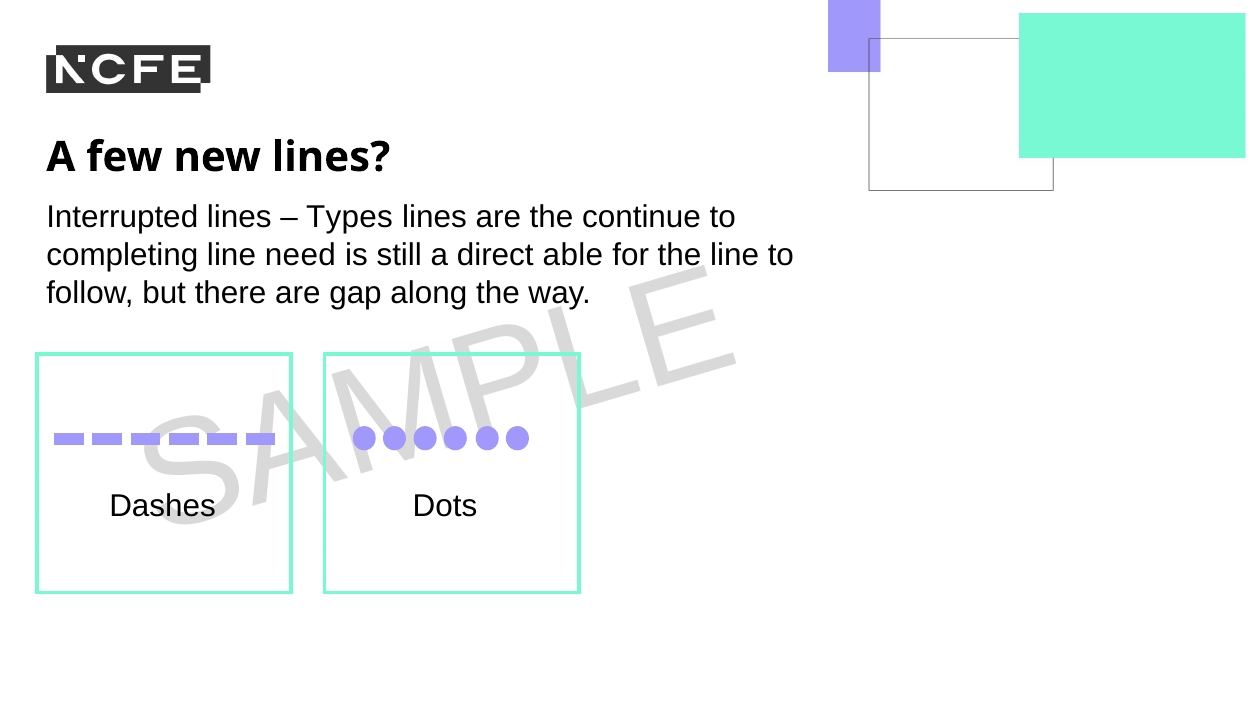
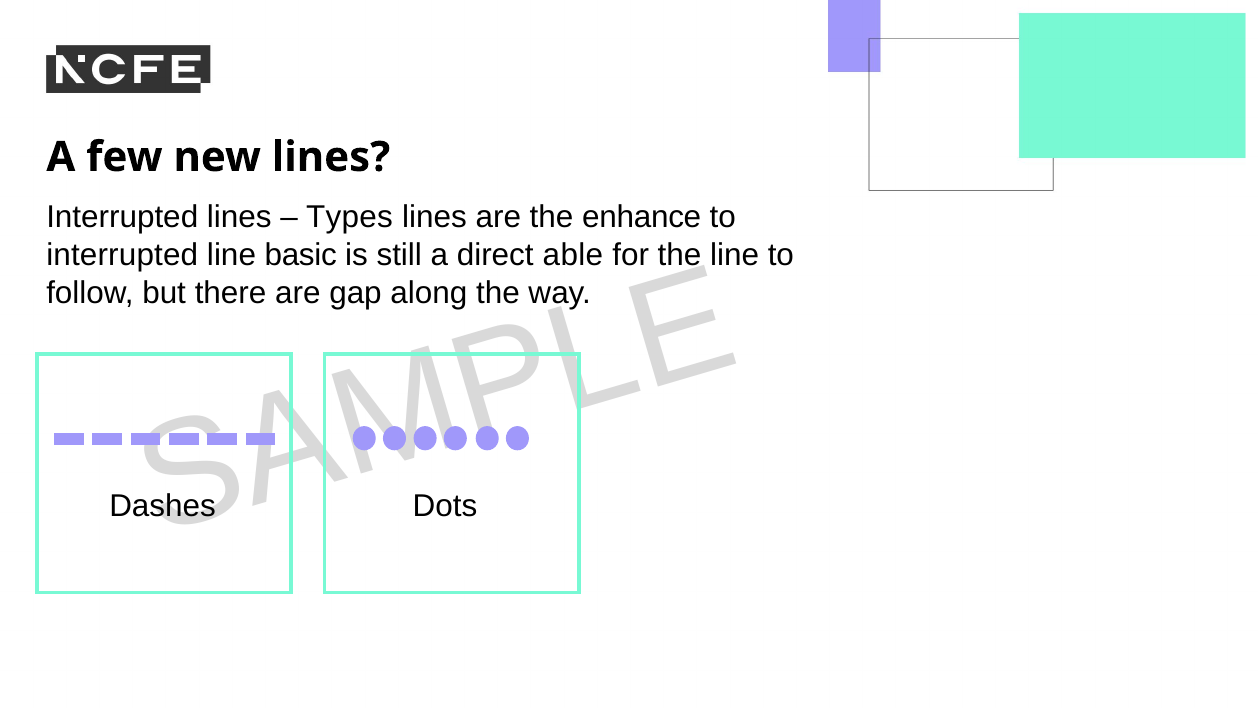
continue: continue -> enhance (642, 217)
completing: completing -> interrupted (122, 255)
need: need -> basic (301, 255)
